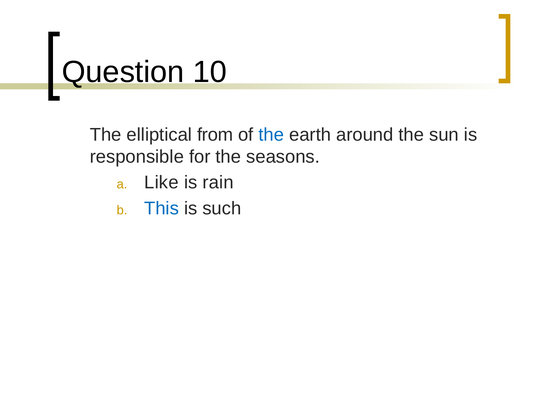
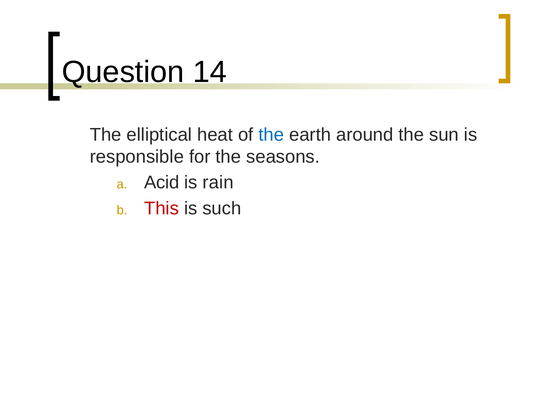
10: 10 -> 14 (210, 72)
from: from -> heat (215, 135)
Like: Like -> Acid (162, 183)
This colour: blue -> red (162, 208)
